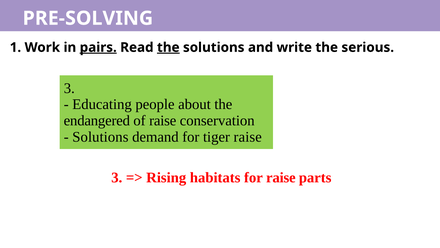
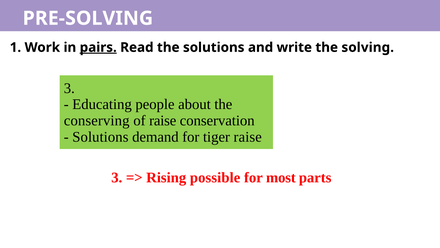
the underline: present -> none (168, 47)
serious: serious -> solving (368, 47)
endangered: endangered -> conserving (97, 120)
habitats: habitats -> possible (215, 177)
for raise: raise -> most (281, 177)
